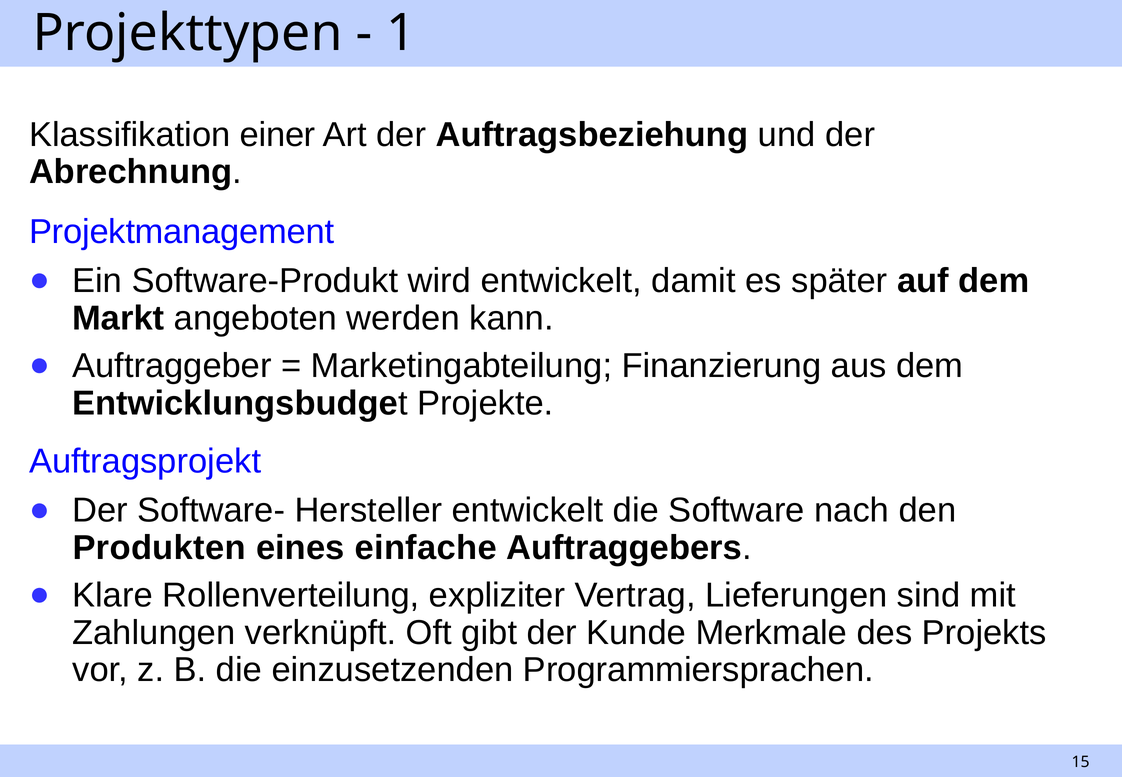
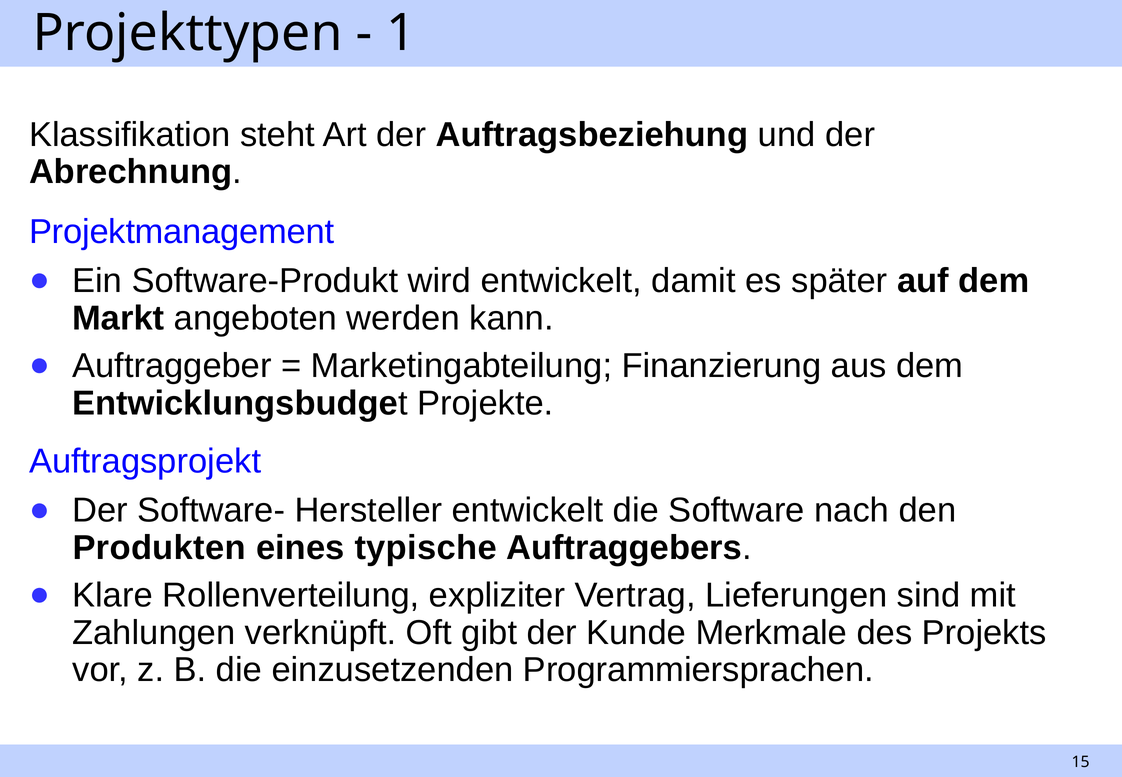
einer: einer -> steht (277, 135)
einfache: einfache -> typische (426, 548)
